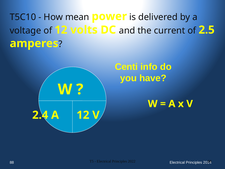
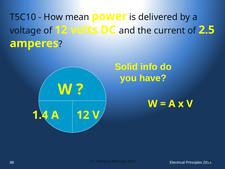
Centi: Centi -> Solid (126, 67)
2.4: 2.4 -> 1.4 (40, 115)
